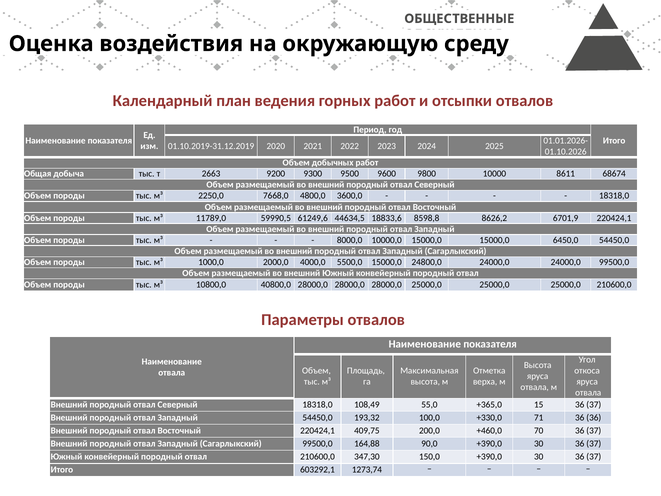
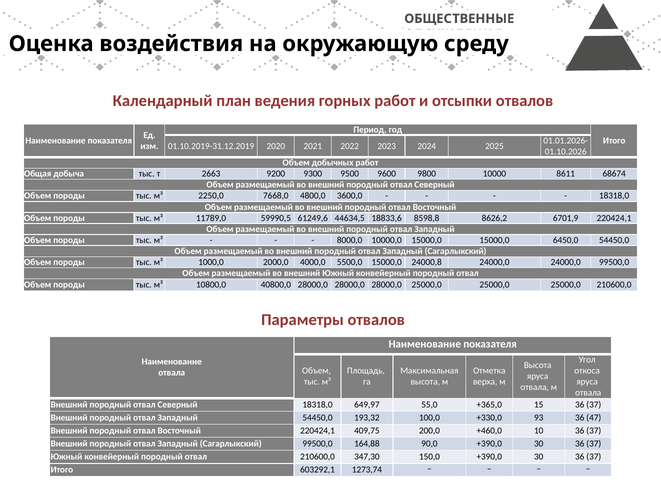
24800,0: 24800,0 -> 24000,8 (427, 262)
108,49: 108,49 -> 649,97 (367, 405)
71: 71 -> 93 (539, 418)
36 36: 36 -> 47 (594, 418)
70: 70 -> 10 (539, 431)
